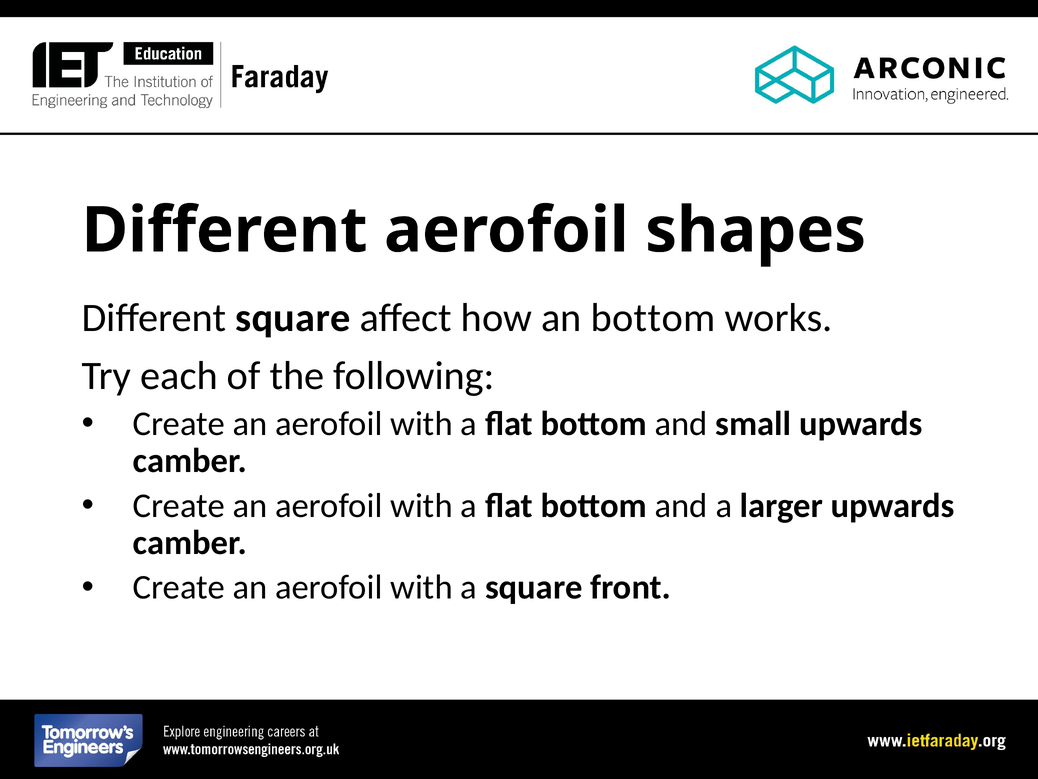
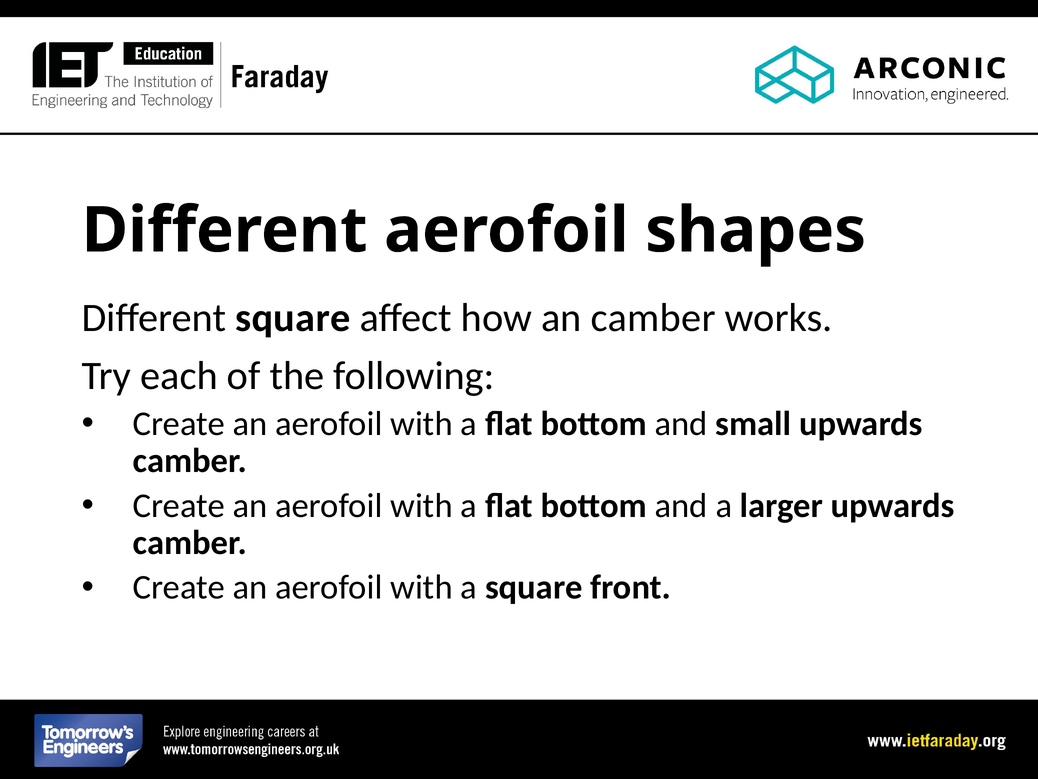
an bottom: bottom -> camber (653, 318)
